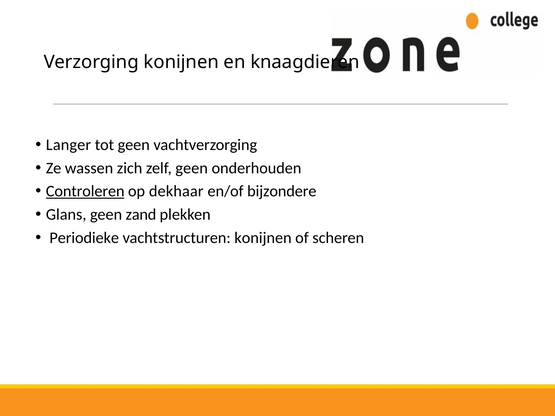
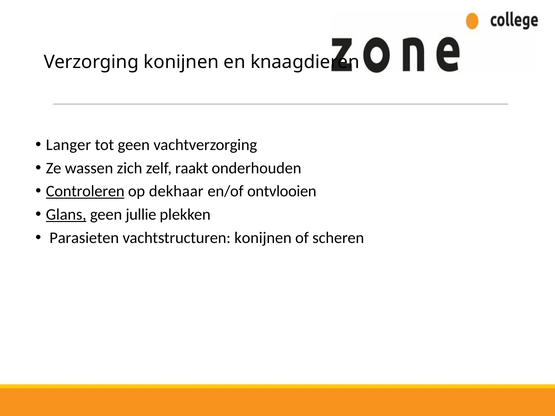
zelf geen: geen -> raakt (192, 168)
bijzondere: bijzondere -> ontvlooien (282, 191)
Glans underline: none -> present (66, 215)
zand: zand -> jullie (141, 215)
Periodieke: Periodieke -> Parasieten (84, 238)
